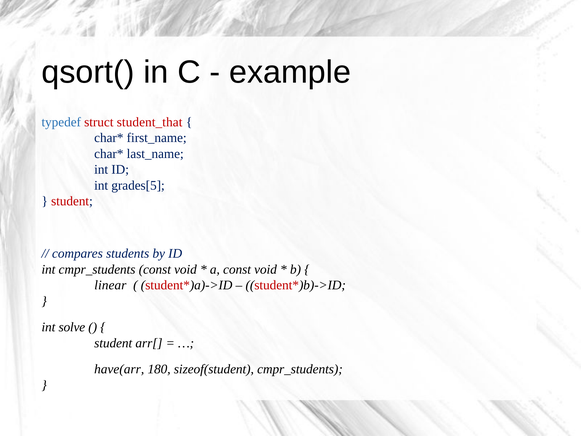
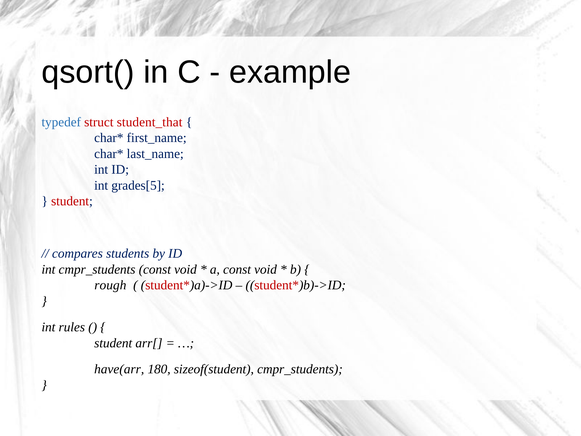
linear: linear -> rough (110, 285)
solve: solve -> rules (72, 327)
